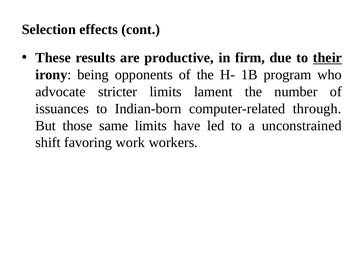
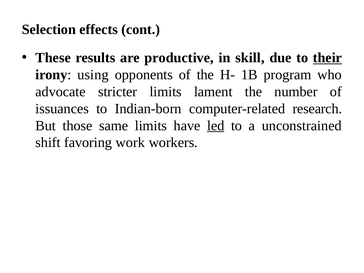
firm: firm -> skill (250, 58)
being: being -> using (93, 75)
through: through -> research (317, 109)
led underline: none -> present (216, 126)
